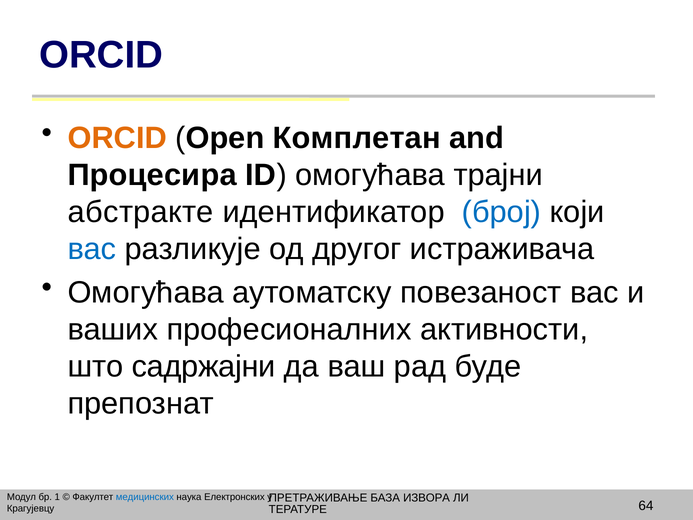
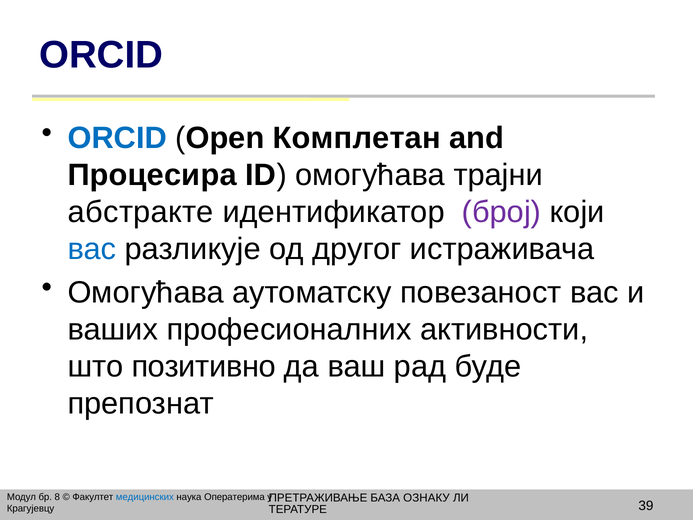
ORCID colour: orange -> blue (117, 138)
број colour: blue -> purple (501, 212)
садржајни: садржајни -> позитивно (204, 366)
ИЗВОРА: ИЗВОРА -> ОЗНАКУ (426, 497)
1: 1 -> 8 (57, 497)
Електронских: Електронских -> Оператерима (234, 497)
64: 64 -> 39 (646, 506)
